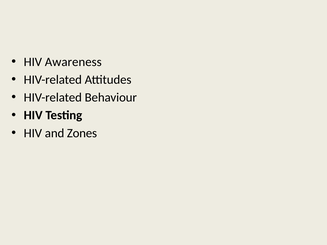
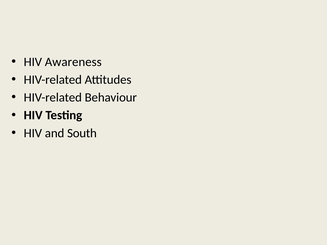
Zones: Zones -> South (82, 133)
